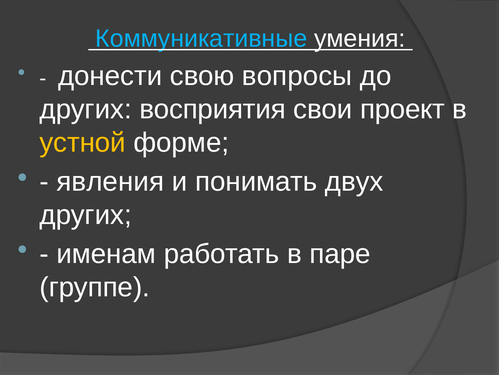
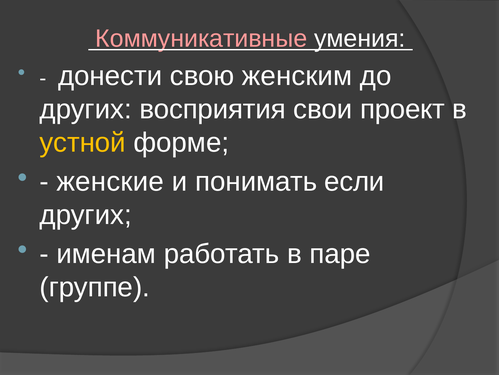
Коммуникативные colour: light blue -> pink (201, 39)
вопросы: вопросы -> женским (297, 76)
явления: явления -> женские (110, 181)
двух: двух -> если (354, 181)
